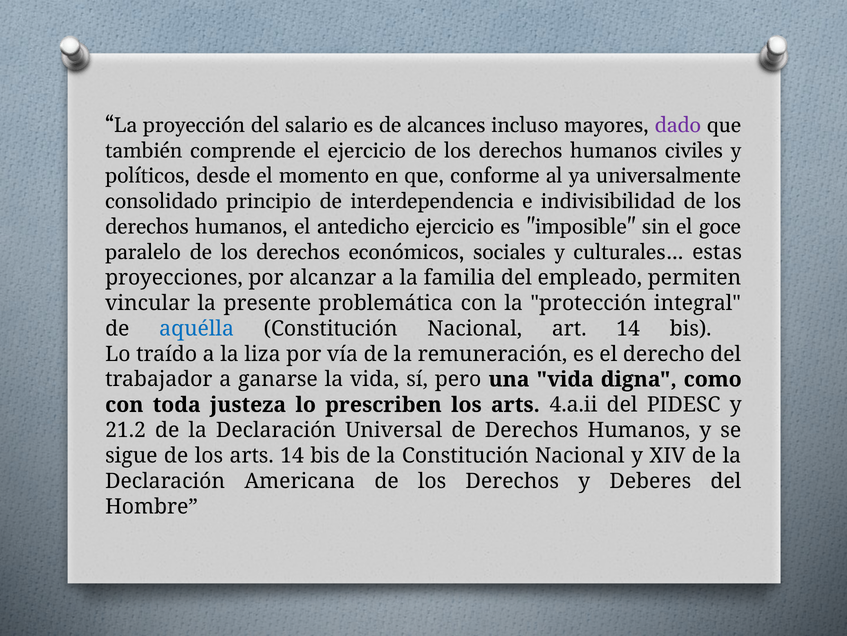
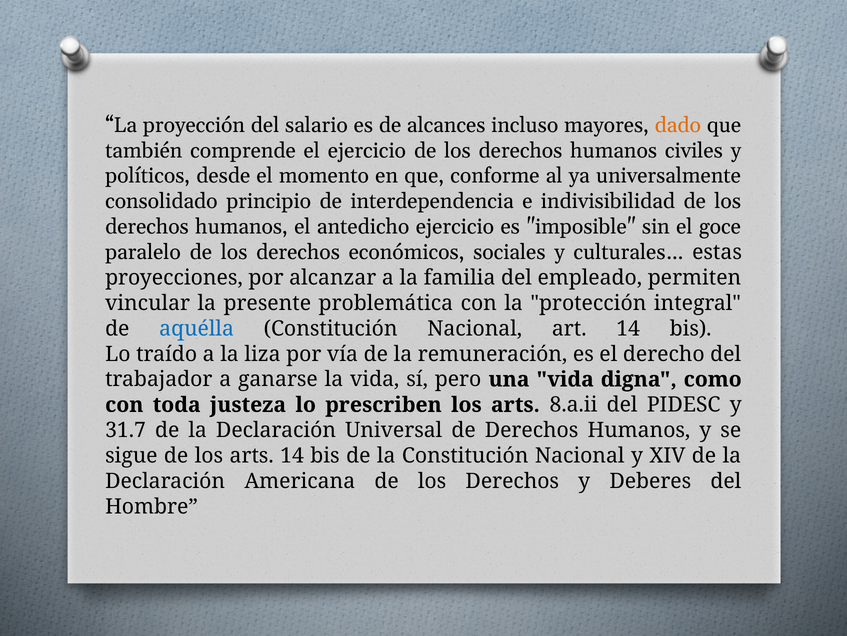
dado colour: purple -> orange (678, 125)
4.a.ii: 4.a.ii -> 8.a.ii (573, 404)
21.2: 21.2 -> 31.7 (126, 430)
